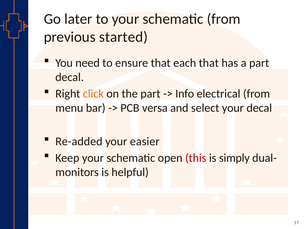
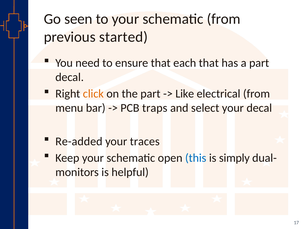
later: later -> seen (78, 19)
Info: Info -> Like (185, 94)
versa: versa -> traps (155, 108)
easier: easier -> traces (145, 142)
this colour: red -> blue (196, 158)
